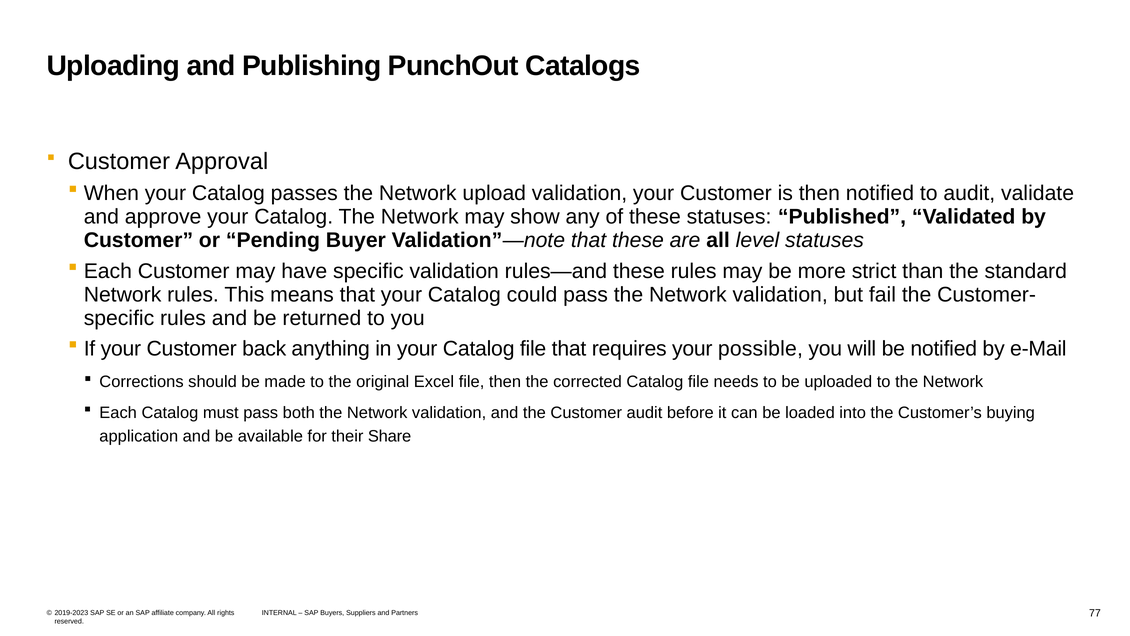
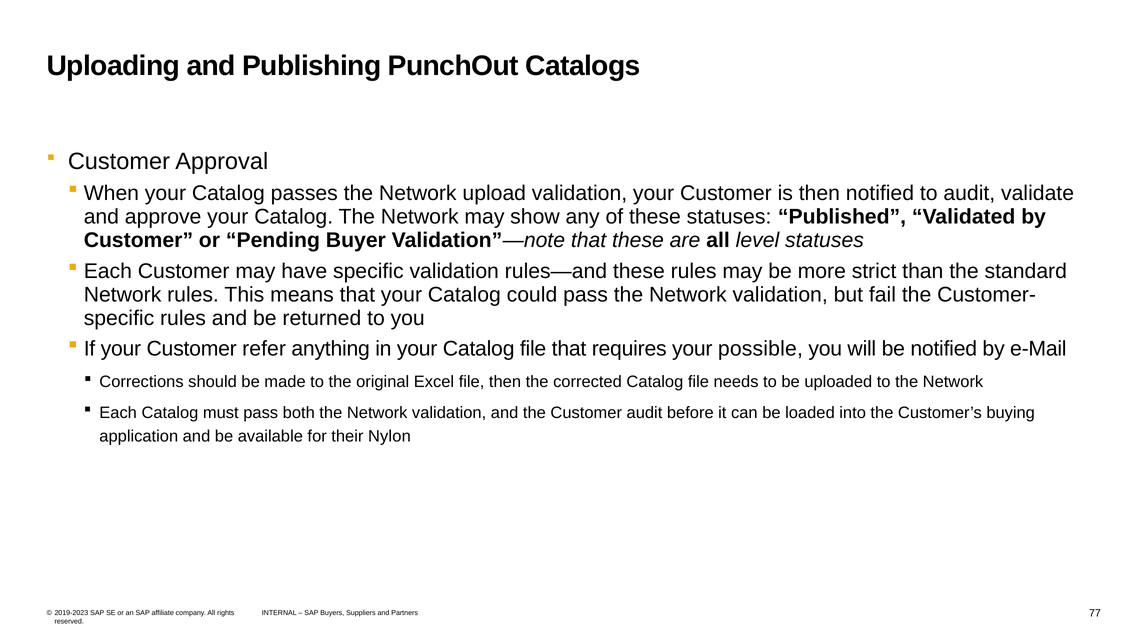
back: back -> refer (264, 349)
Share: Share -> Nylon (389, 436)
